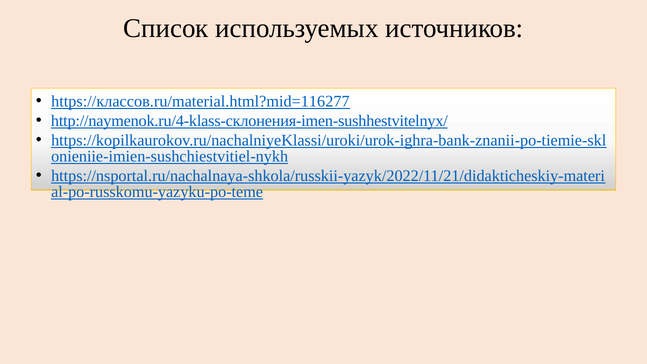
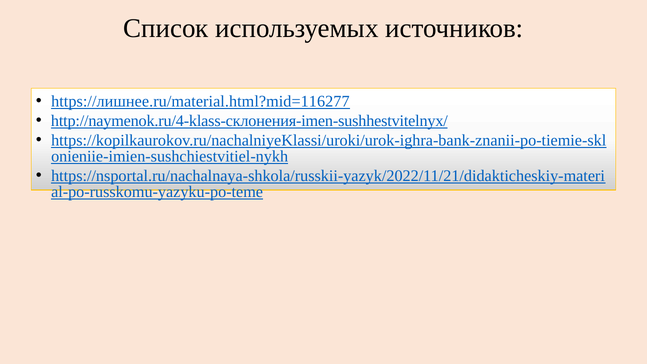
https://классов.ru/material.html?mid=116277: https://классов.ru/material.html?mid=116277 -> https://лишнее.ru/material.html?mid=116277 (200, 101)
